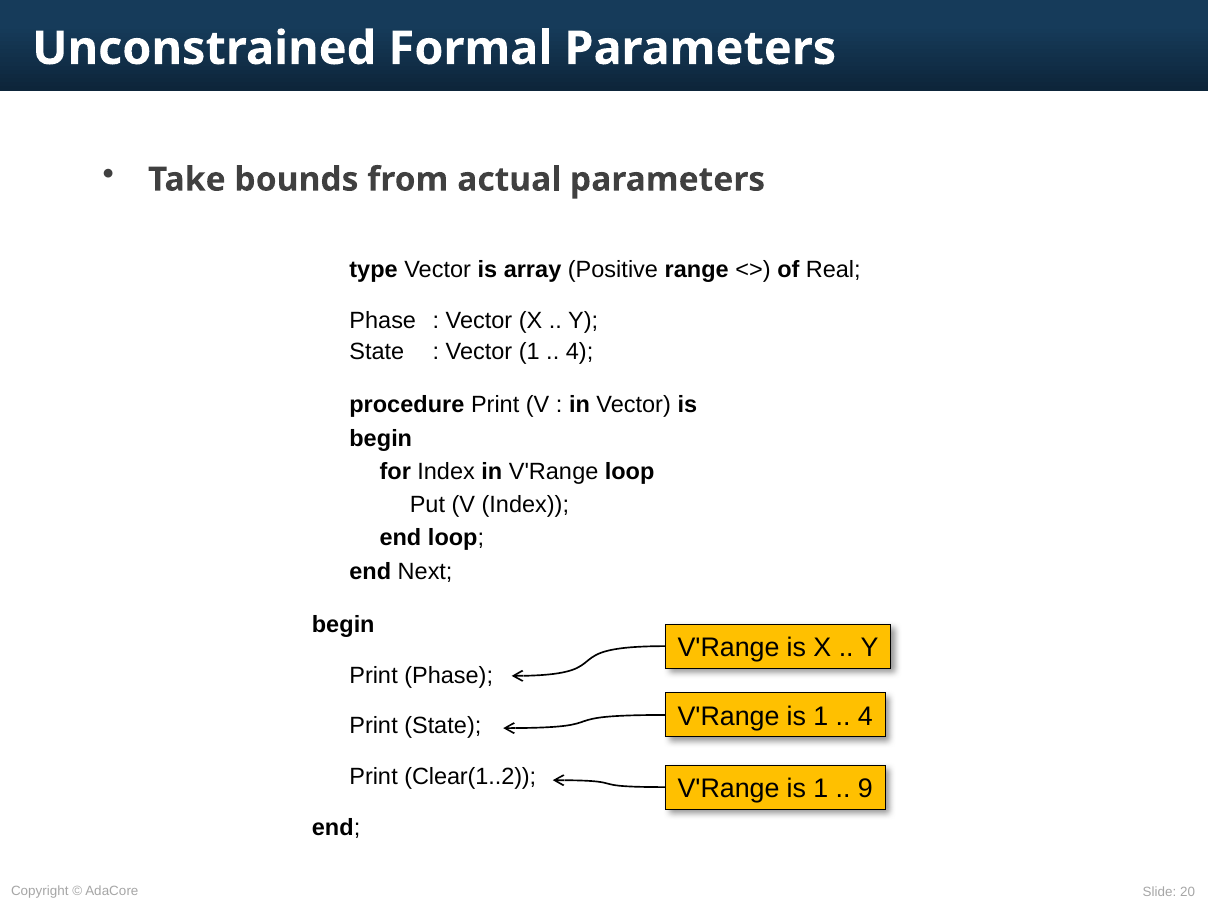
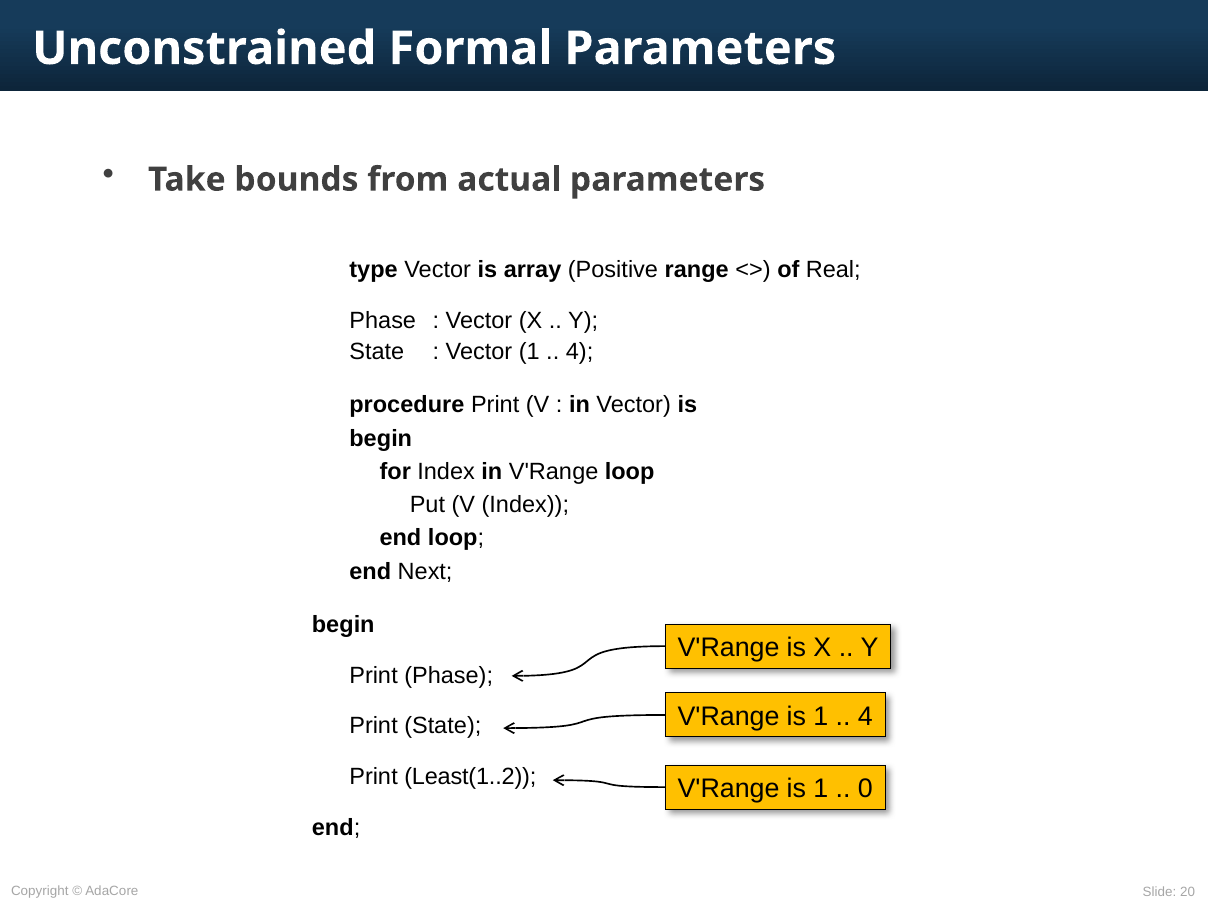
Clear(1..2: Clear(1..2 -> Least(1..2 (470, 777)
9: 9 -> 0 (865, 789)
